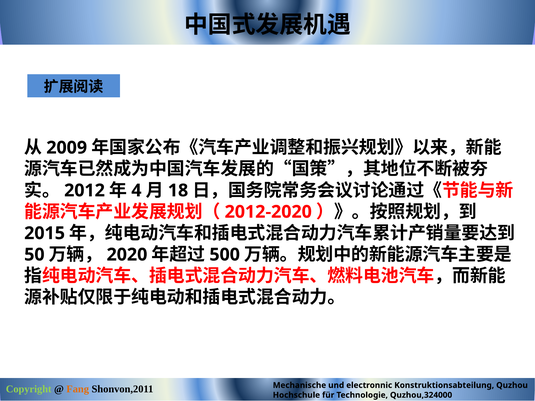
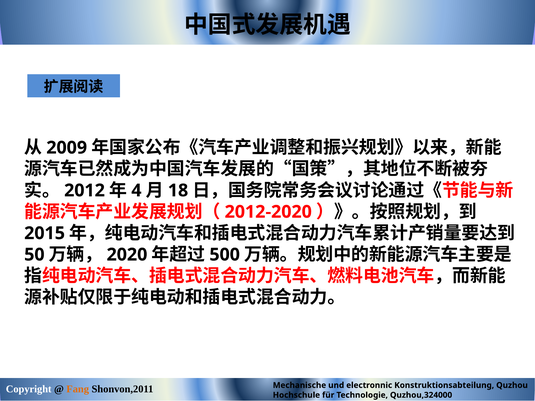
Copyright colour: light green -> white (29, 389)
